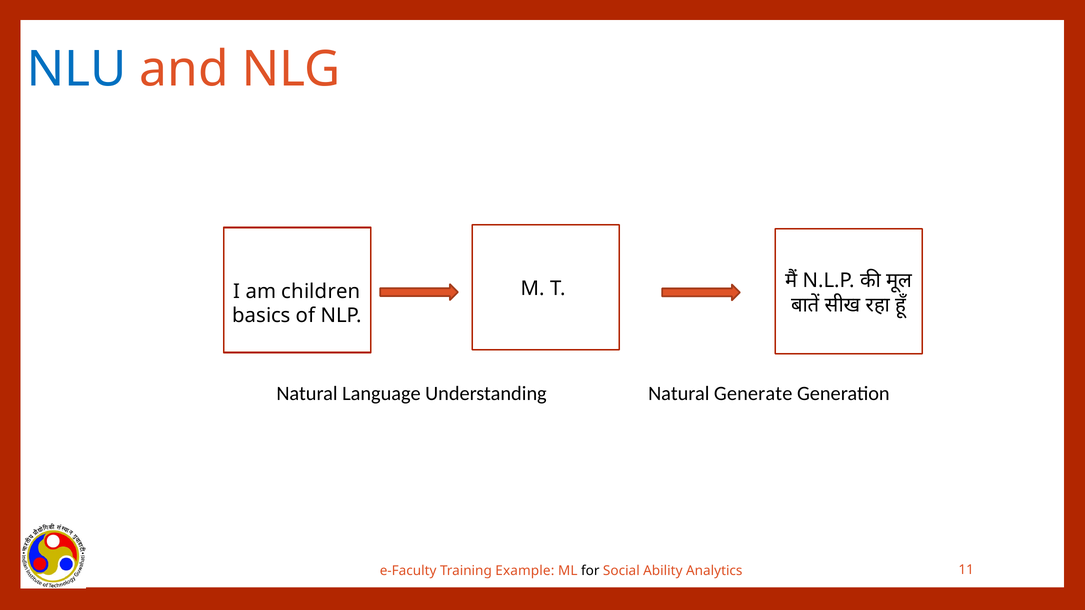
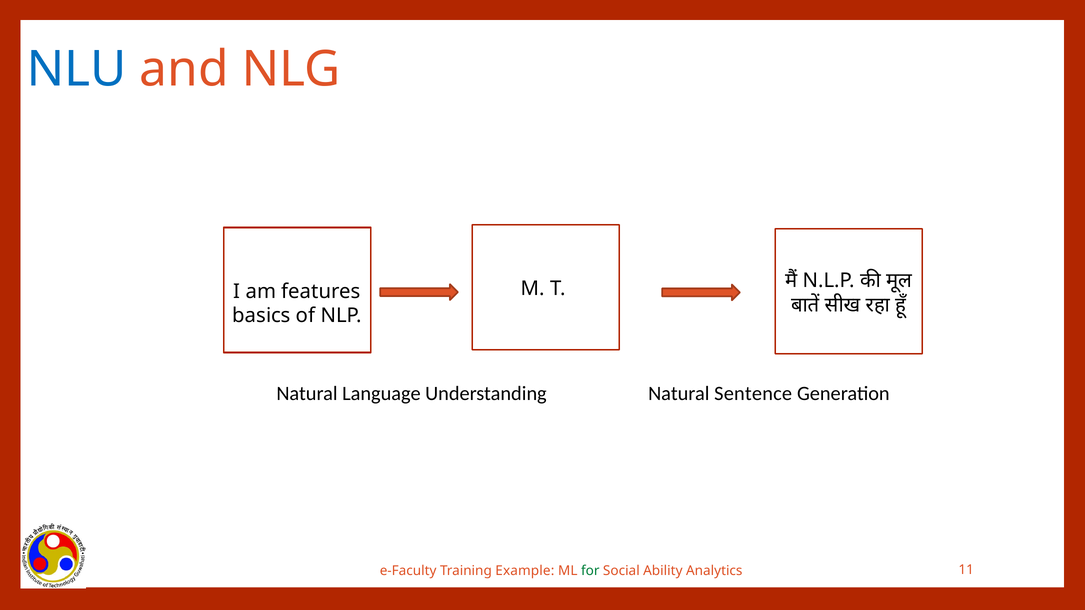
children: children -> features (321, 292)
Generate: Generate -> Sentence (753, 394)
for colour: black -> green (590, 571)
